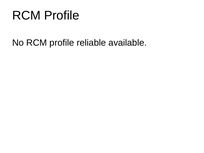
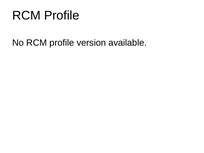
reliable: reliable -> version (91, 43)
